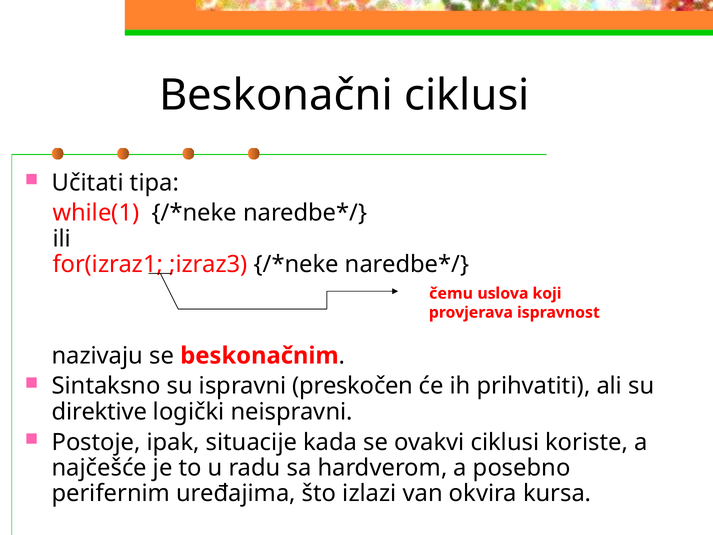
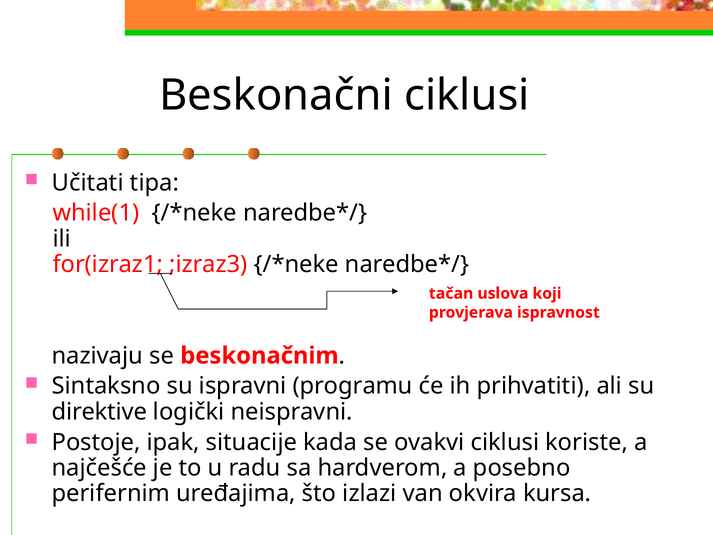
čemu: čemu -> tačan (451, 293)
preskočen: preskočen -> programu (353, 386)
